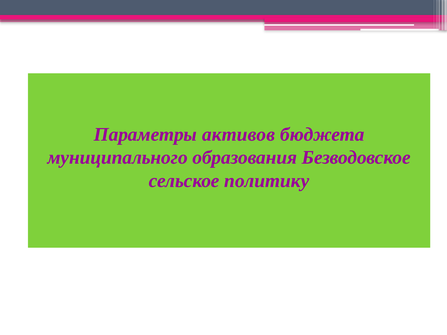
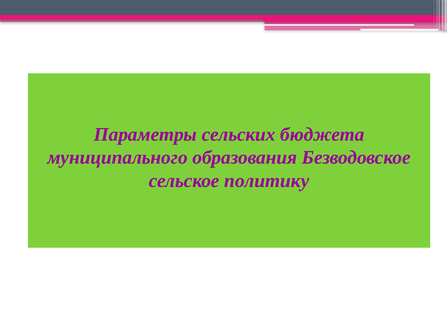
активов: активов -> сельских (239, 135)
